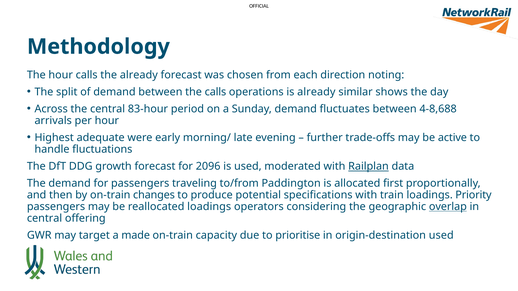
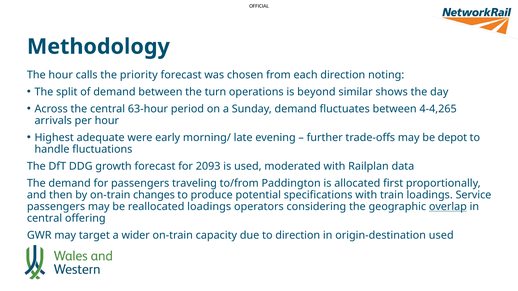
the already: already -> priority (139, 75)
the calls: calls -> turn (215, 92)
is already: already -> beyond (316, 92)
83-hour: 83-hour -> 63-hour (148, 109)
4-8,688: 4-8,688 -> 4-4,265 (438, 109)
active: active -> depot (452, 138)
2096: 2096 -> 2093 (208, 166)
Railplan underline: present -> none (368, 166)
Priority: Priority -> Service (473, 195)
made: made -> wider (136, 235)
to prioritise: prioritise -> direction (298, 235)
